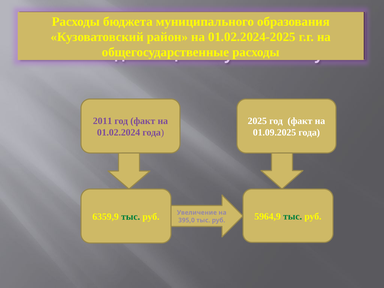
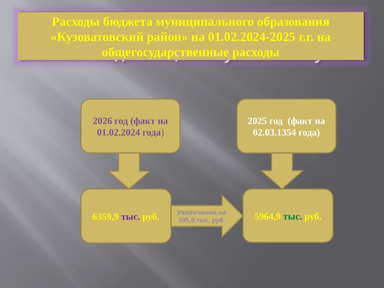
2011: 2011 -> 2026 (103, 121)
01.09.2025: 01.09.2025 -> 02.03.1354 (275, 132)
тыс colour: green -> purple (131, 217)
